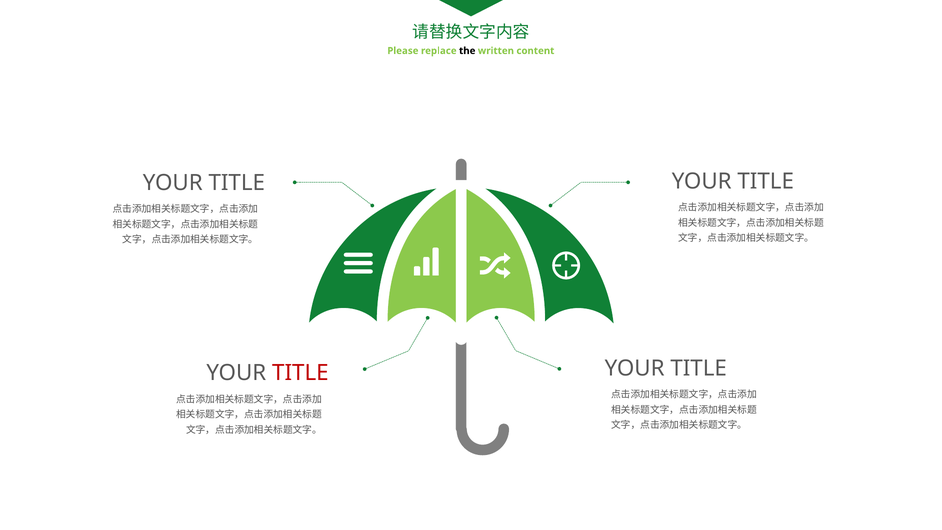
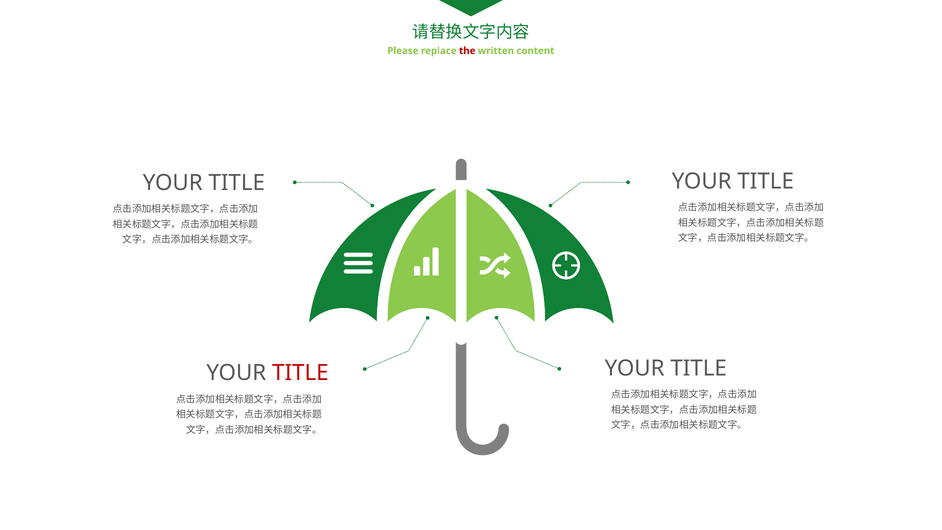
the colour: black -> red (467, 51)
